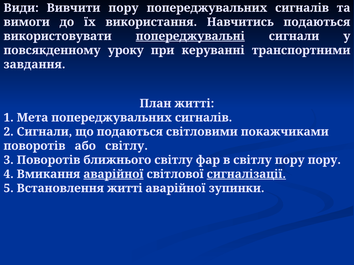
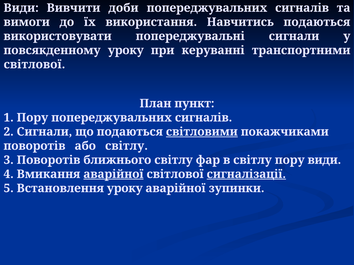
Вивчити пору: пору -> доби (124, 8)
попереджувальні underline: present -> none (190, 36)
завдання: завдання -> світлової (34, 65)
План житті: житті -> пункт (194, 104)
1 Мета: Мета -> Пору (32, 118)
світловими underline: none -> present (202, 132)
пору пору: пору -> види (324, 160)
Встановлення житті: житті -> уроку (125, 189)
